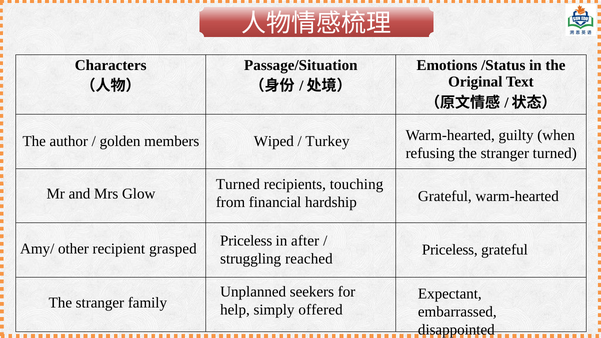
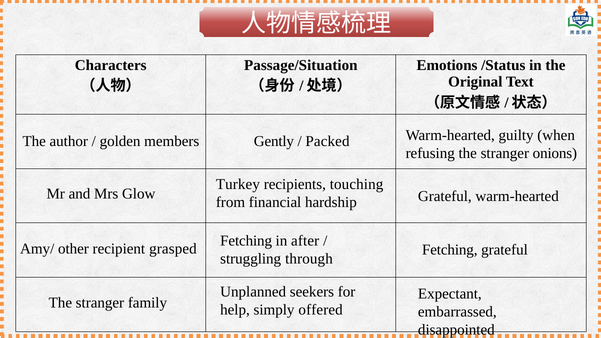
Wiped: Wiped -> Gently (274, 141)
Turkey: Turkey -> Packed (328, 141)
stranger turned: turned -> onions (555, 153)
Turned: Turned -> Turkey (238, 185)
Priceless: Priceless -> Fetching (246, 241)
Priceless: Priceless -> Fetching (450, 250)
reached: reached -> through (309, 259)
